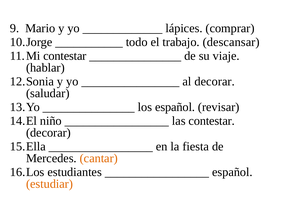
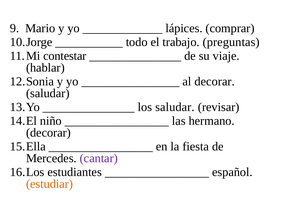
descansar: descansar -> preguntas (231, 42)
los español: español -> saludar (175, 107)
las contestar: contestar -> hermano (212, 121)
cantar colour: orange -> purple (99, 158)
